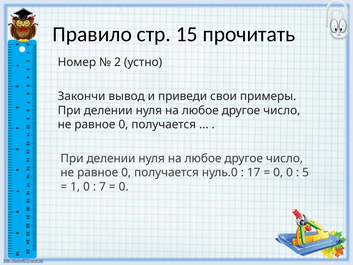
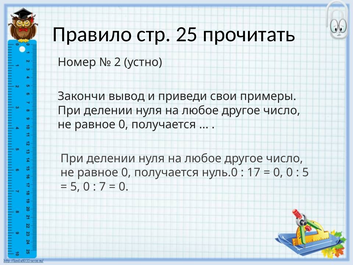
15: 15 -> 25 (187, 34)
1: 1 -> 5 (75, 187)
